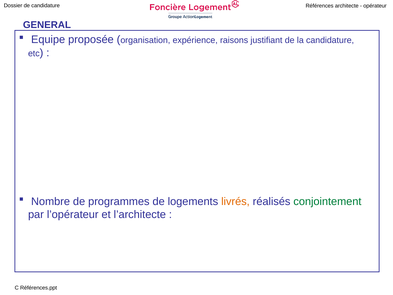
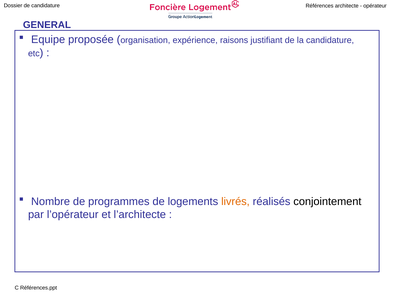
conjointement colour: green -> black (327, 201)
